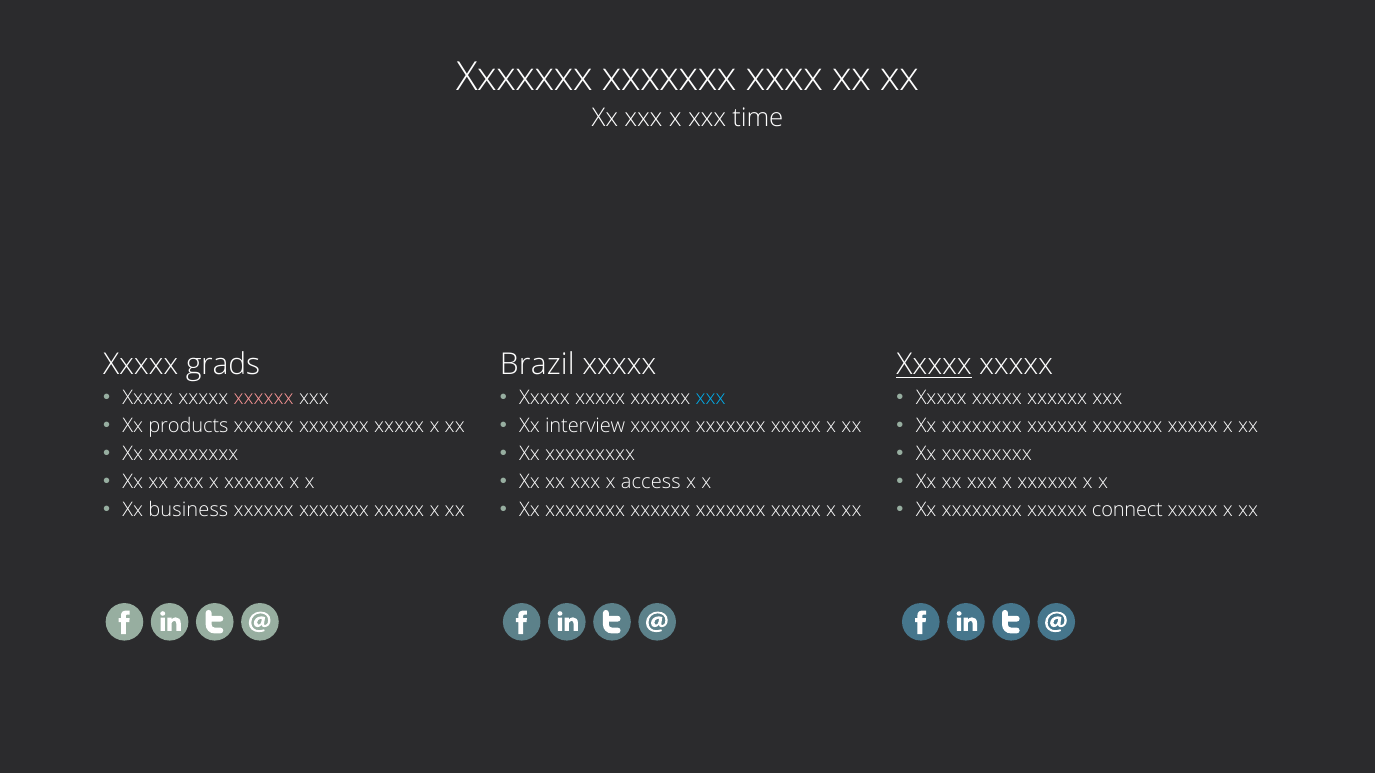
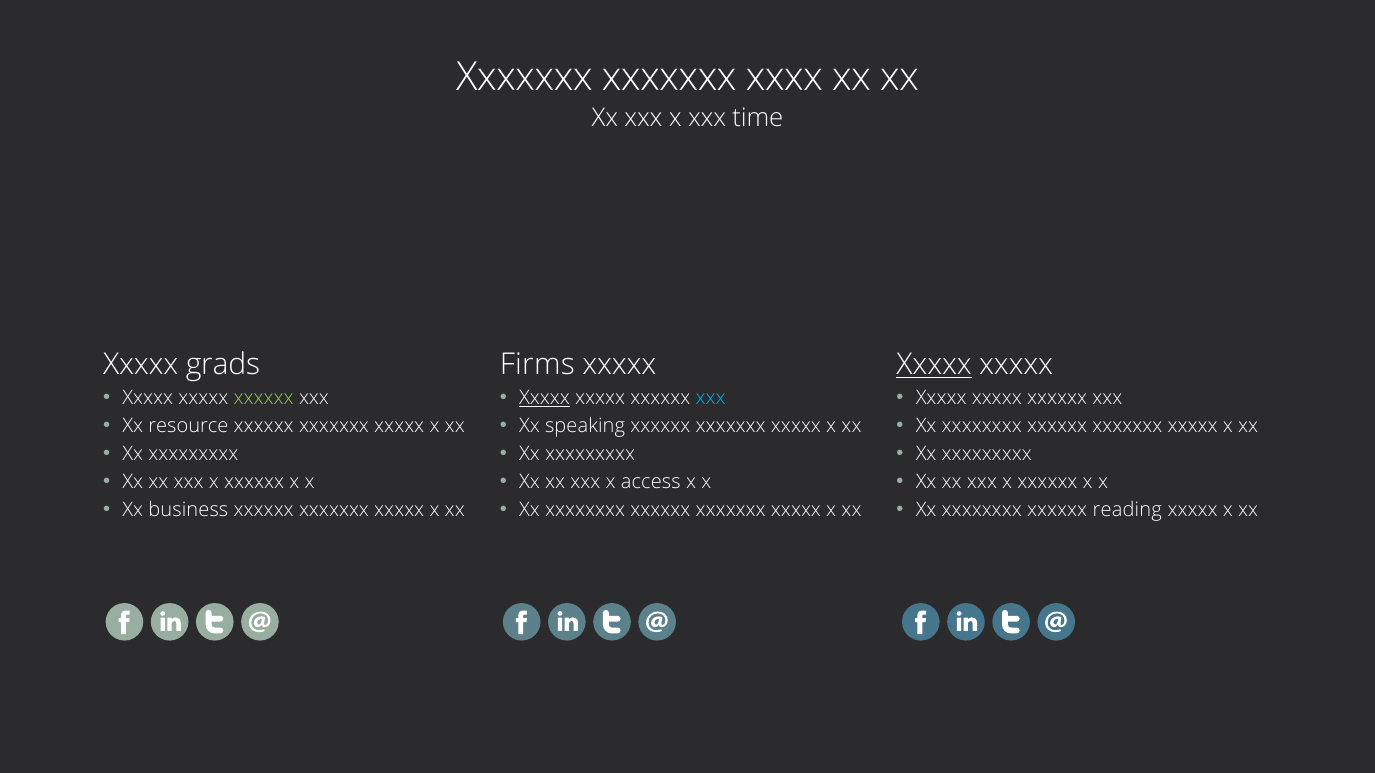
Brazil: Brazil -> Firms (537, 365)
xxxxxx colour: pink -> light green (264, 398)
Xxxxx underline: none -> present (544, 398)
products: products -> resource (188, 426)
interview: interview -> speaking (585, 426)
connect: connect -> reading (1127, 511)
